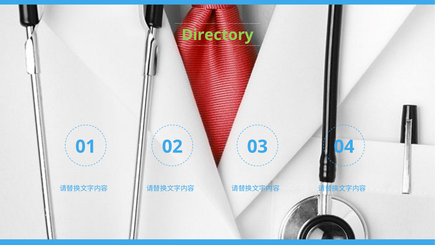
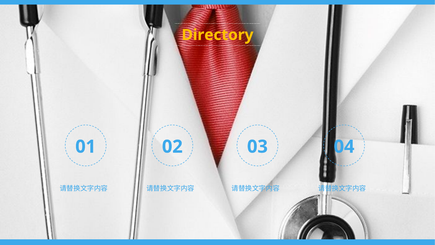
Directory colour: light green -> yellow (217, 35)
